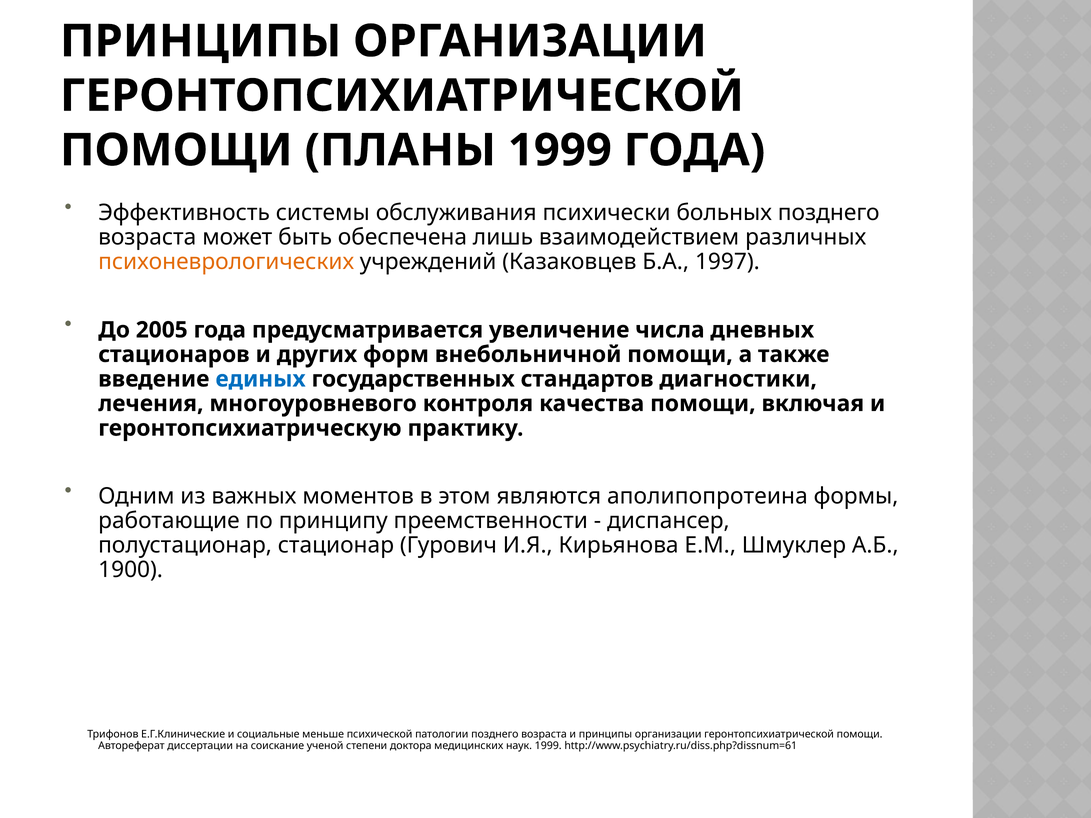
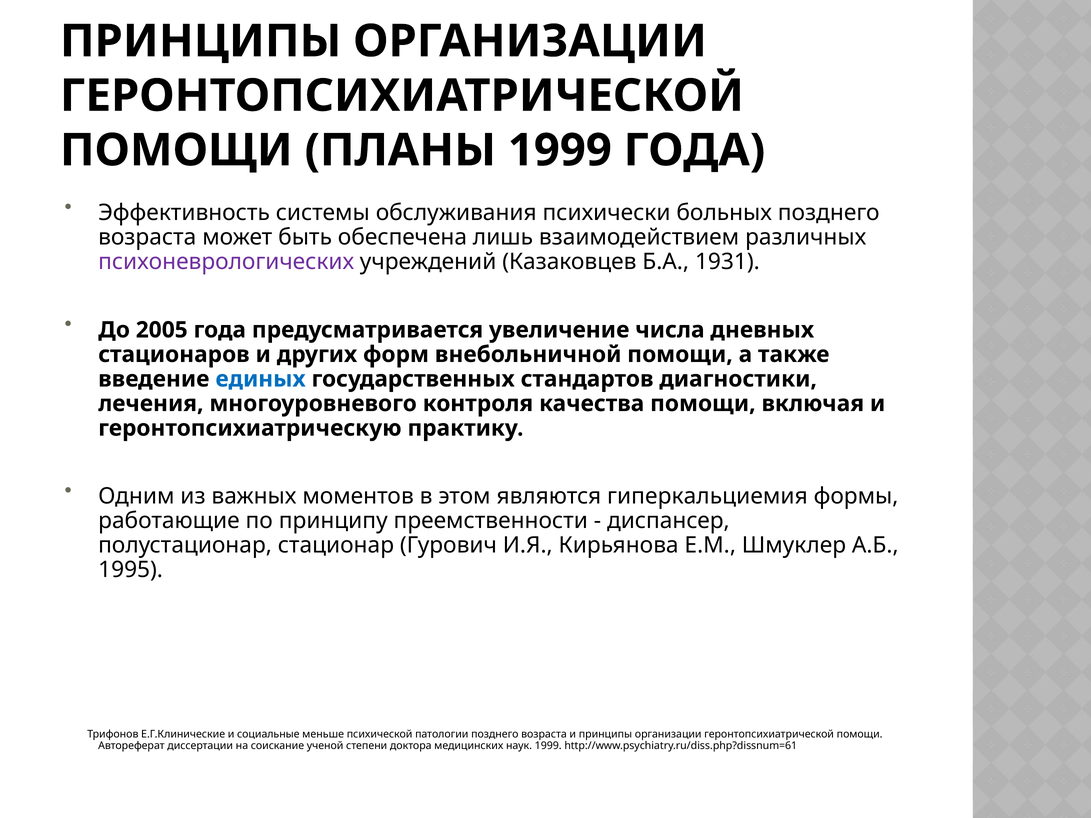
психоневрологических colour: orange -> purple (226, 262)
1997: 1997 -> 1931 (727, 262)
аполипопротеина: аполипопротеина -> гиперкальциемия (707, 496)
1900: 1900 -> 1995 (131, 570)
